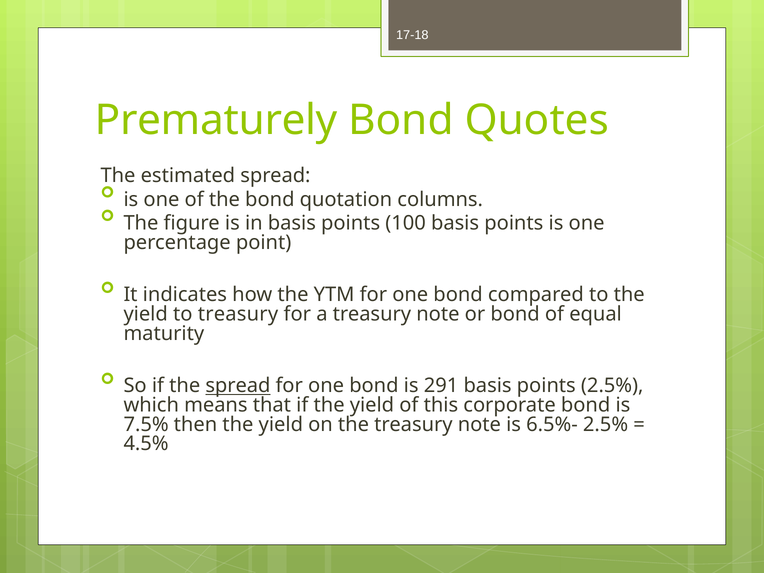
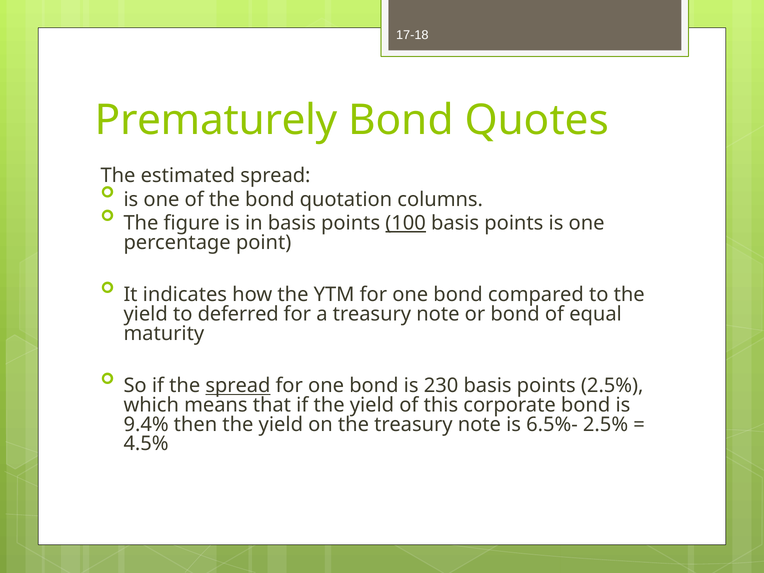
100 underline: none -> present (406, 223)
to treasury: treasury -> deferred (238, 314)
291: 291 -> 230 (441, 386)
7.5%: 7.5% -> 9.4% (146, 424)
